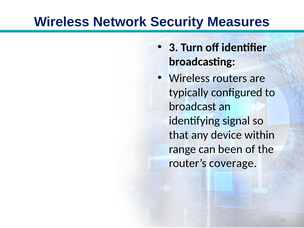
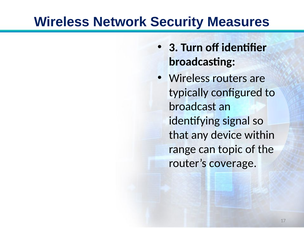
been: been -> topic (230, 149)
